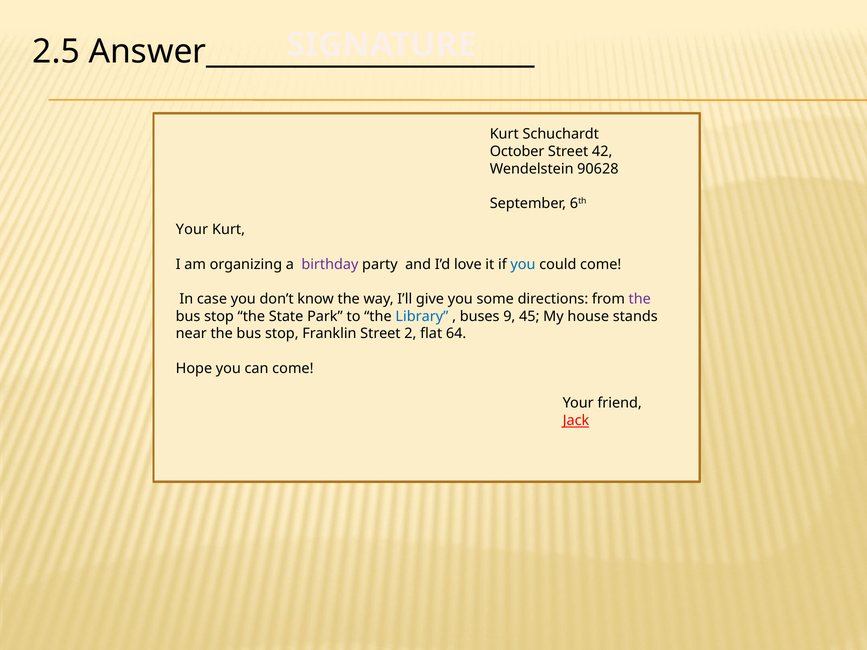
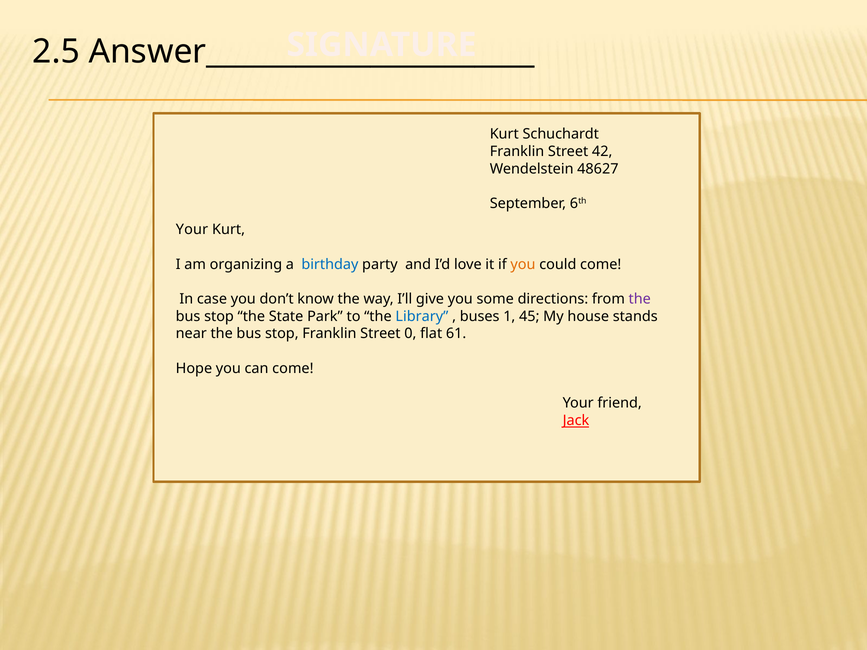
October: October -> Franklin (517, 152)
90628: 90628 -> 48627 (598, 169)
birthday colour: purple -> blue (330, 264)
you colour: blue -> orange (523, 264)
9: 9 -> 1 (509, 317)
2: 2 -> 0 (410, 334)
64: 64 -> 61 (456, 334)
